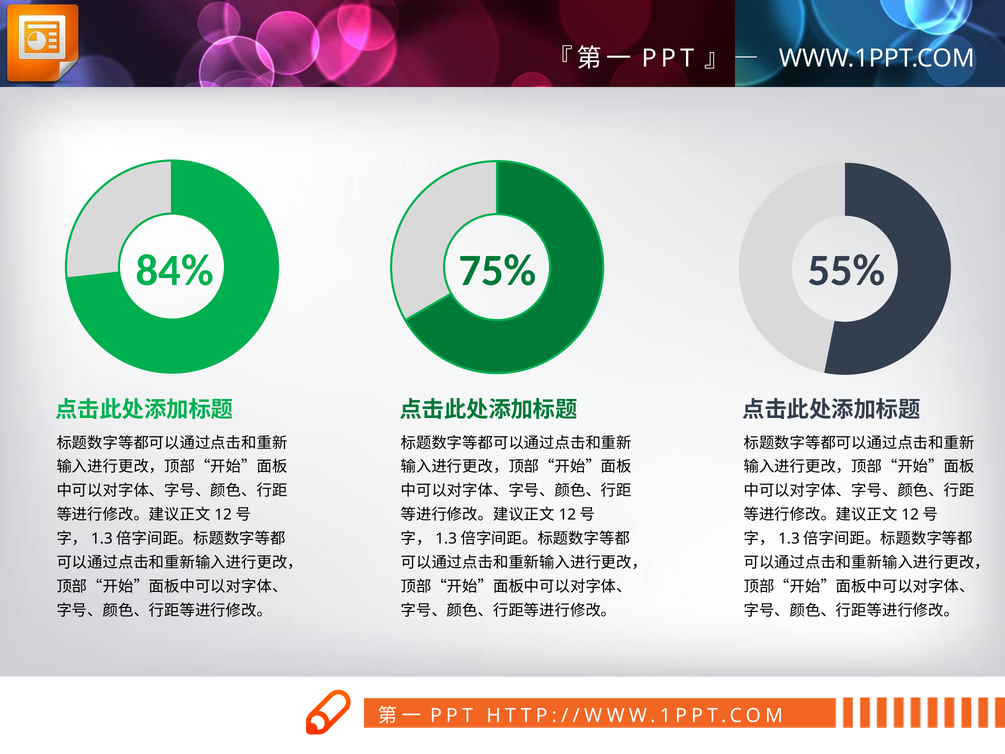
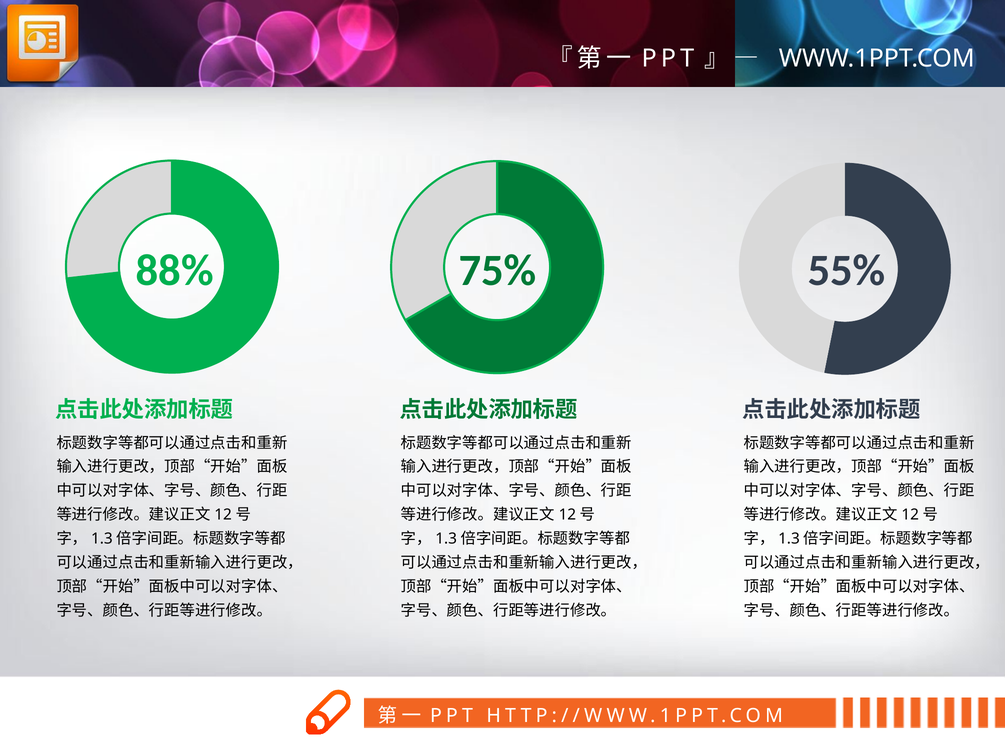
84%: 84% -> 88% (175, 270)
